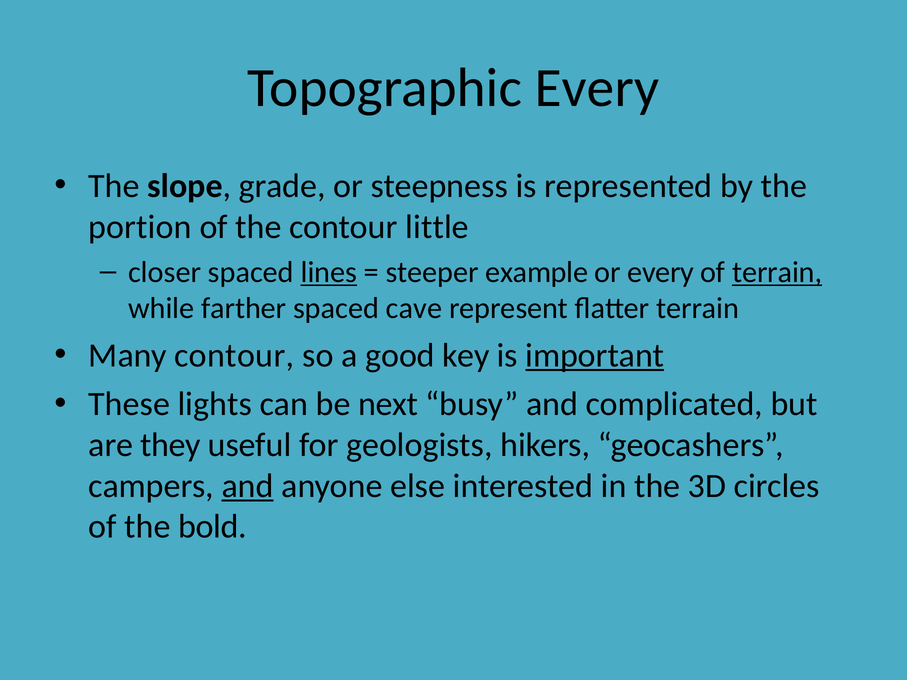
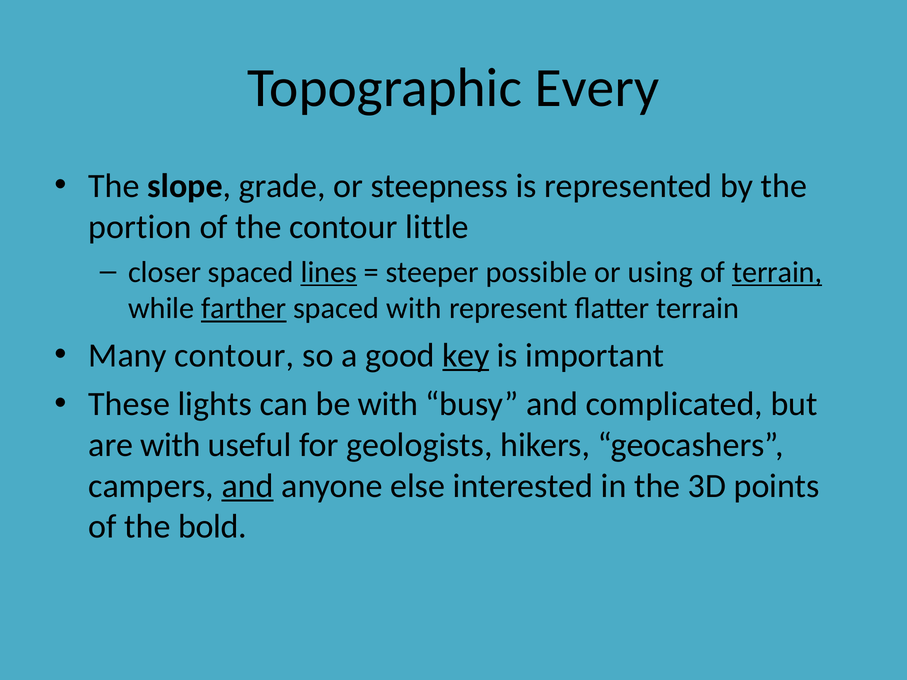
example: example -> possible (536, 272)
or every: every -> using (660, 272)
farther underline: none -> present (244, 309)
spaced cave: cave -> with (414, 309)
key underline: none -> present (466, 355)
important underline: present -> none (595, 355)
be next: next -> with (388, 404)
are they: they -> with (171, 445)
circles: circles -> points (777, 486)
